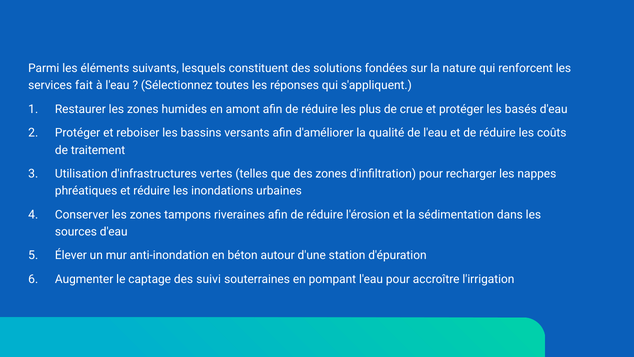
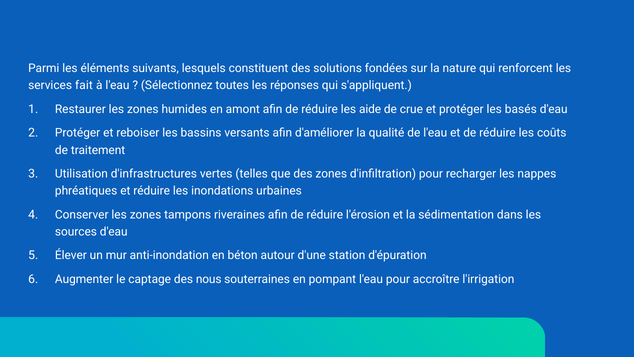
plus: plus -> aide (370, 109)
suivi: suivi -> nous (209, 279)
